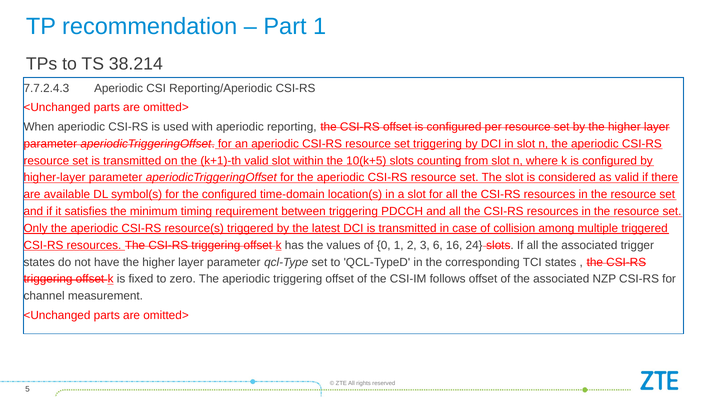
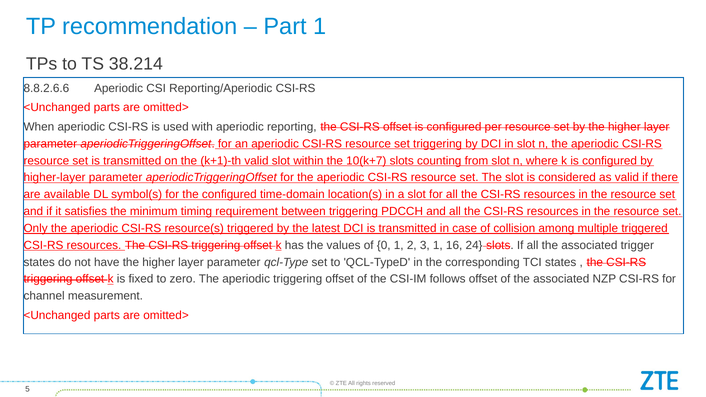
7.7.2.4.3: 7.7.2.4.3 -> 8.8.2.6.6 (46, 88)
10(k+5: 10(k+5 -> 10(k+7 (366, 161)
3 6: 6 -> 1 (438, 245)
